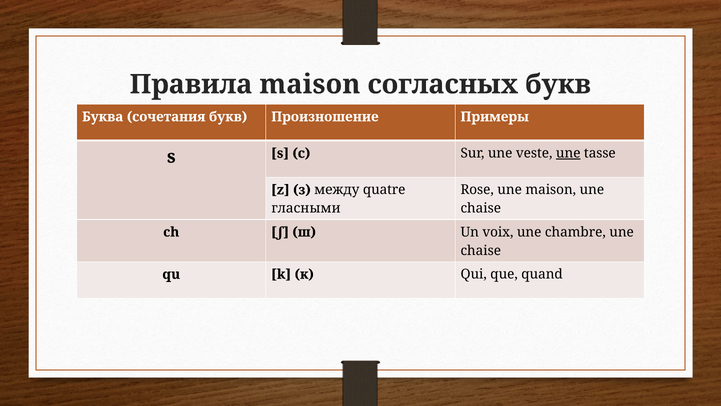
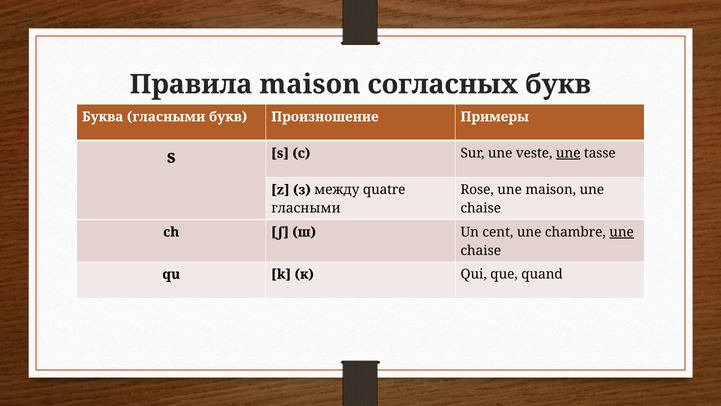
Буква сочетания: сочетания -> гласными (166, 117)
voix: voix -> cent (498, 232)
une underline: none -> present (622, 232)
